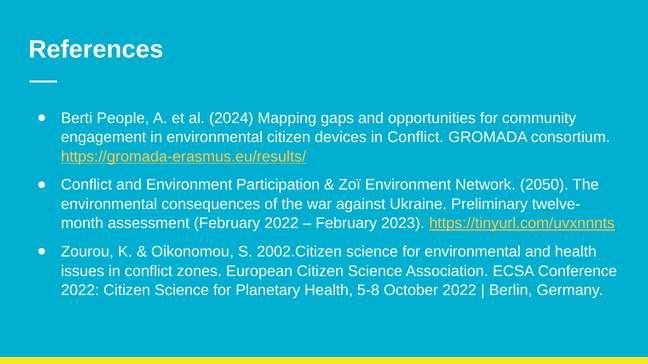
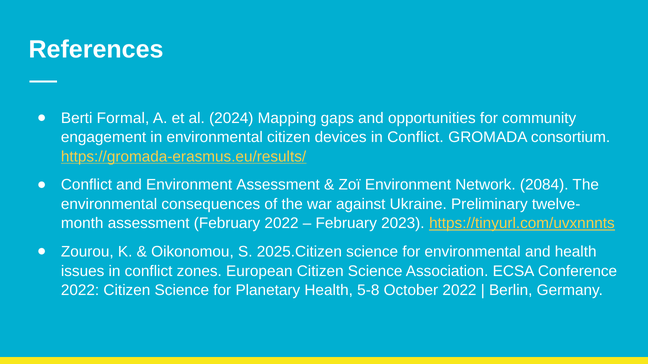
People: People -> Formal (123, 118)
Environment Participation: Participation -> Assessment (278, 185)
2050: 2050 -> 2084 (544, 185)
2002.Citizen: 2002.Citizen -> 2025.Citizen (299, 252)
